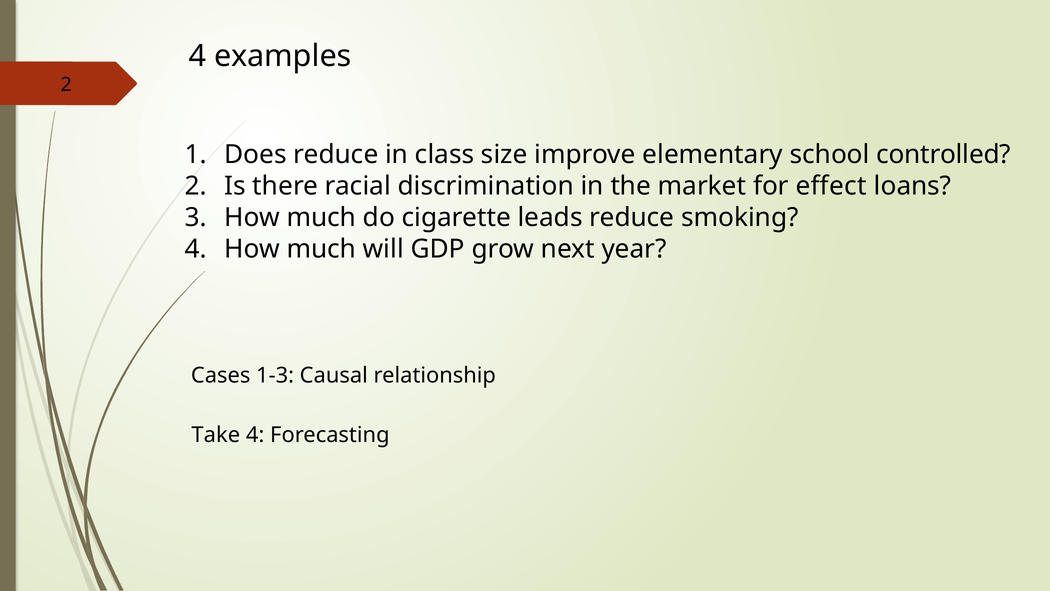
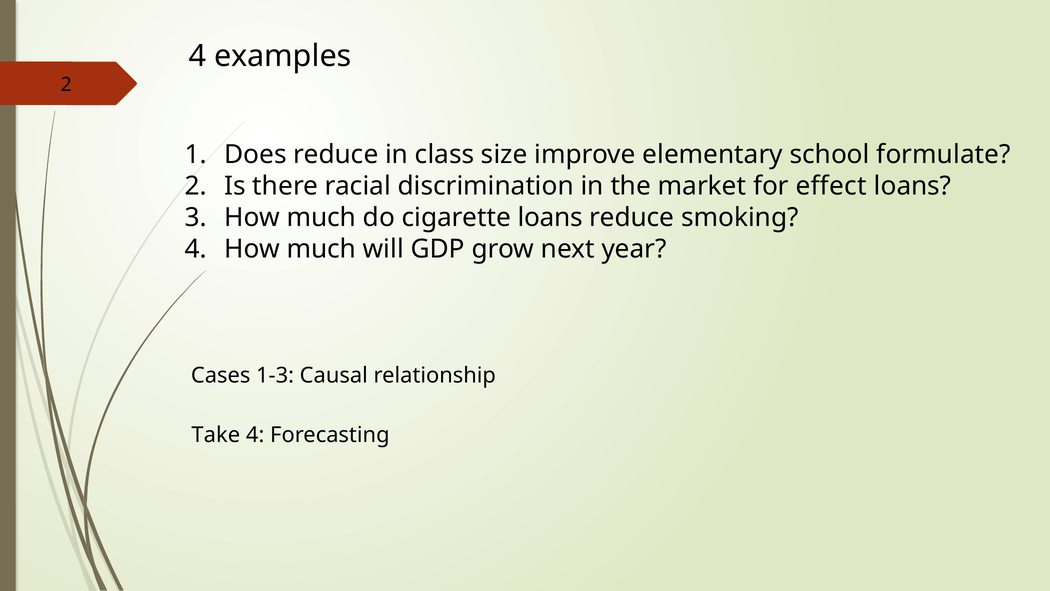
controlled: controlled -> formulate (944, 155)
cigarette leads: leads -> loans (550, 218)
